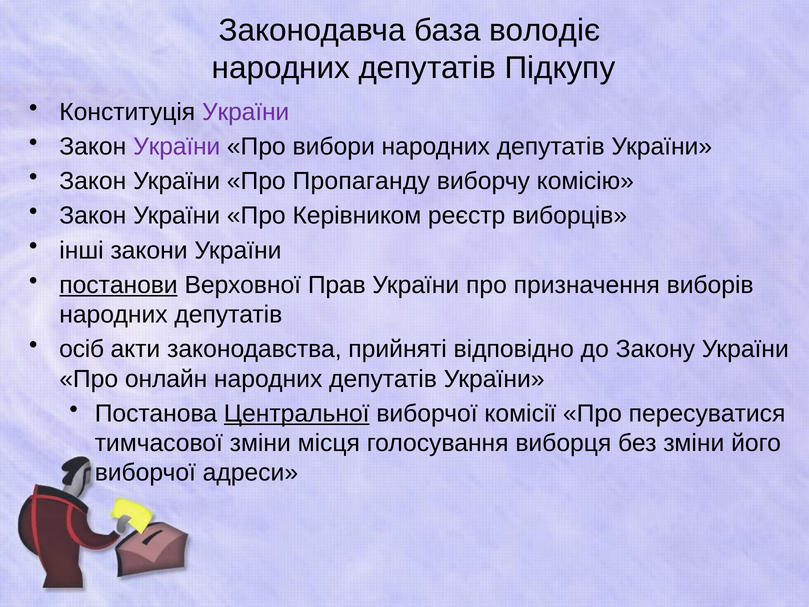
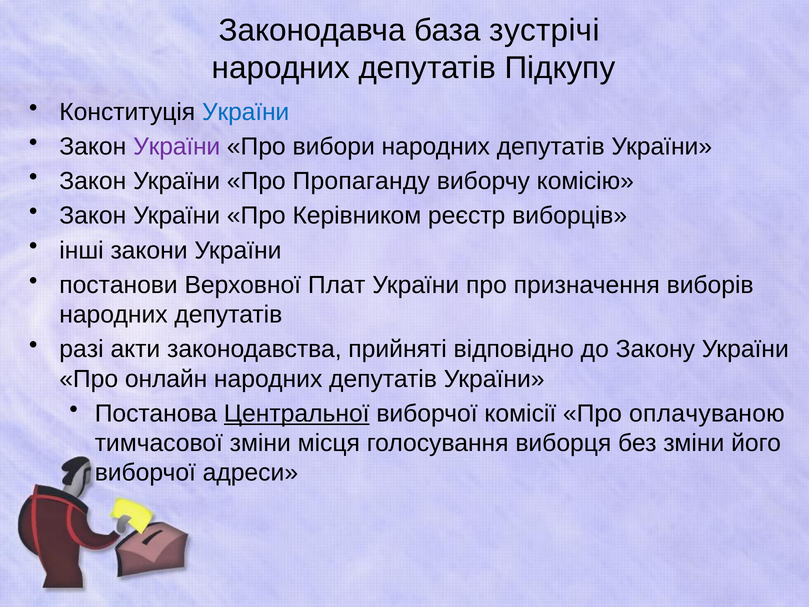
володіє: володіє -> зустрічі (544, 30)
України colour: purple -> blue (246, 112)
постанови underline: present -> none (119, 285)
Прав: Прав -> Плат (337, 285)
осіб: осіб -> разі (82, 349)
пересуватися: пересуватися -> оплачуваною (707, 413)
